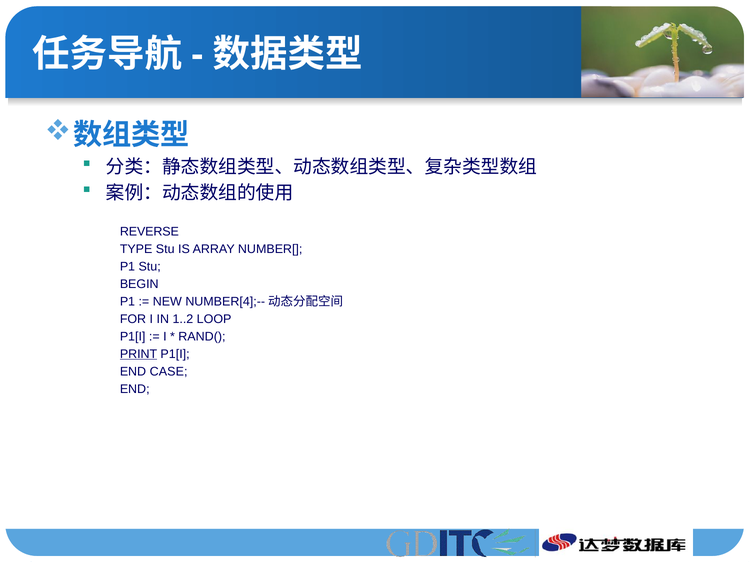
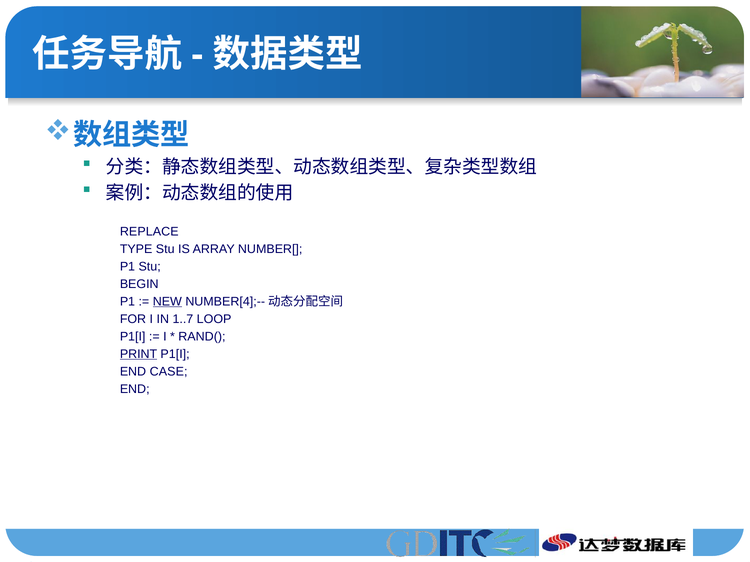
REVERSE: REVERSE -> REPLACE (149, 232)
NEW underline: none -> present (167, 302)
1..2: 1..2 -> 1..7 (183, 319)
